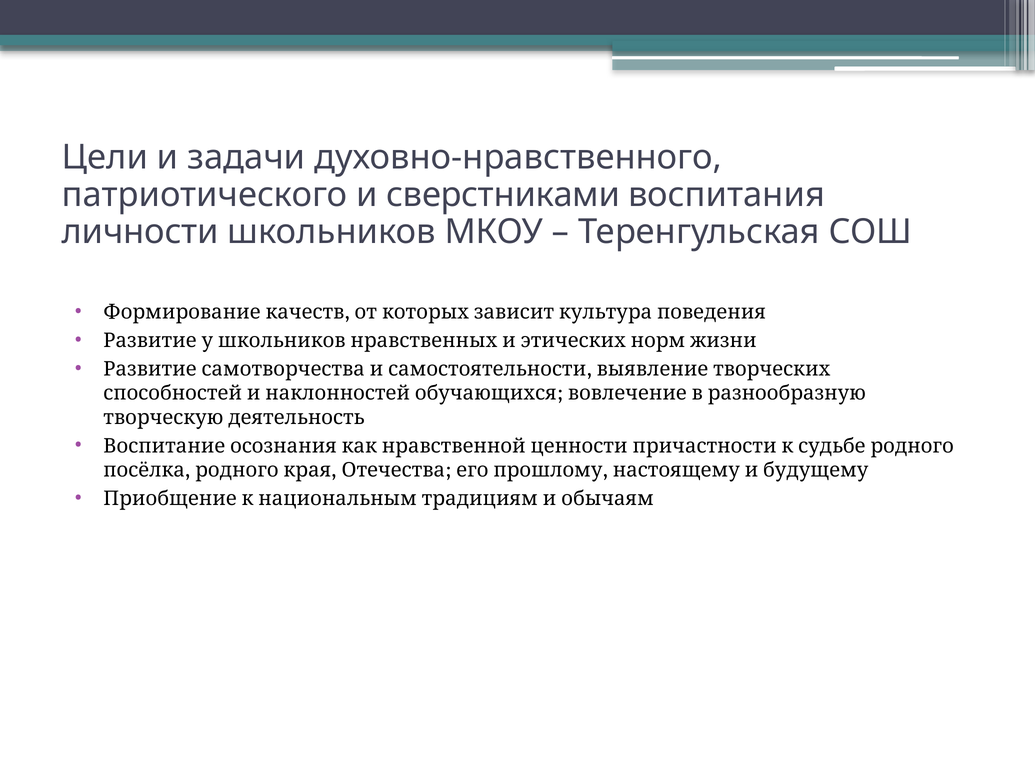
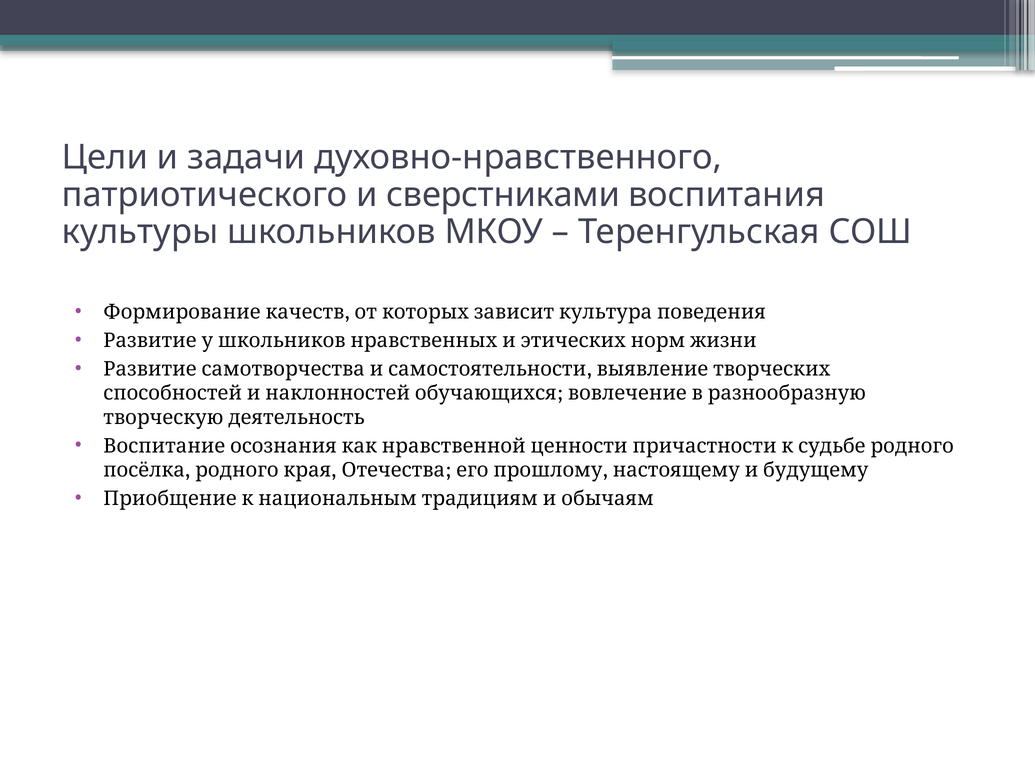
личности: личности -> культуры (140, 232)
